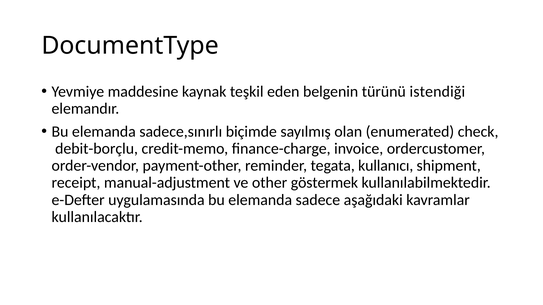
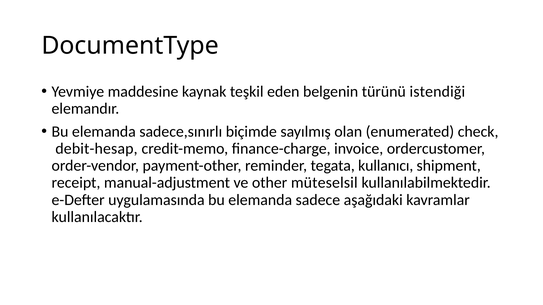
debit-borçlu: debit-borçlu -> debit-hesap (96, 149)
göstermek: göstermek -> müteselsil (324, 183)
